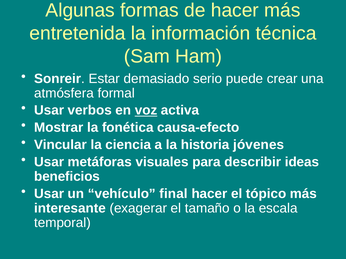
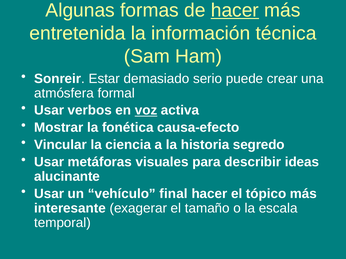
hacer underline: none -> present (235, 10)
jóvenes: jóvenes -> segredo (259, 145)
beneficios: beneficios -> alucinante (67, 177)
